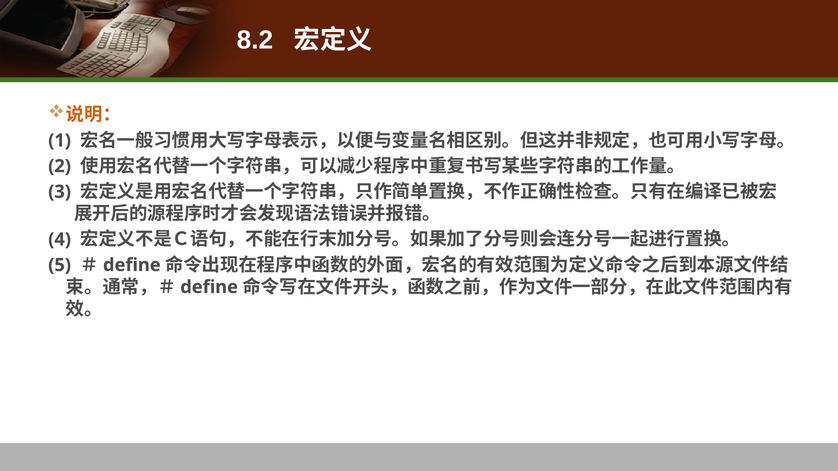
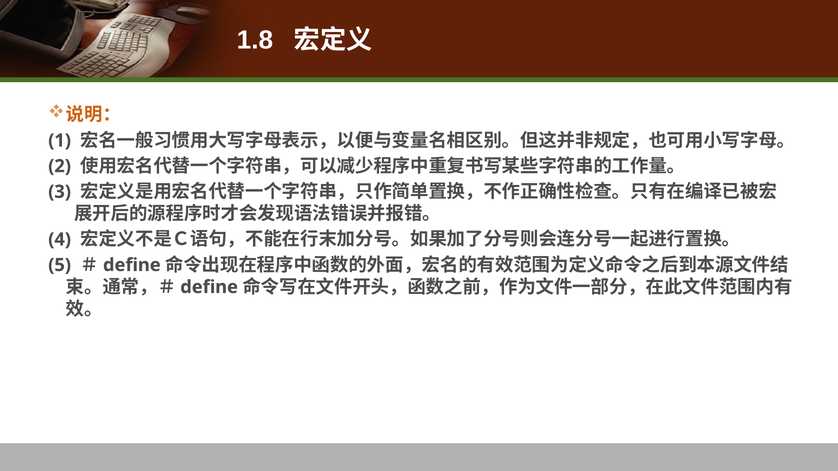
8.2: 8.2 -> 1.8 (255, 40)
